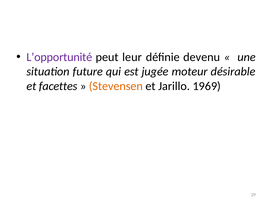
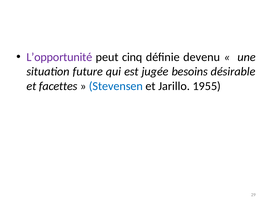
leur: leur -> cinq (132, 57)
moteur: moteur -> besoins (190, 72)
Stevensen colour: orange -> blue (116, 86)
1969: 1969 -> 1955 (207, 86)
